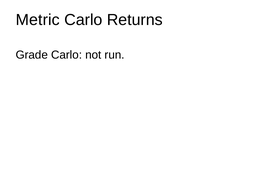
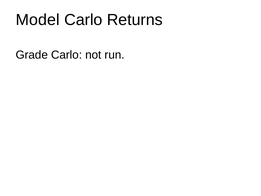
Metric: Metric -> Model (38, 20)
